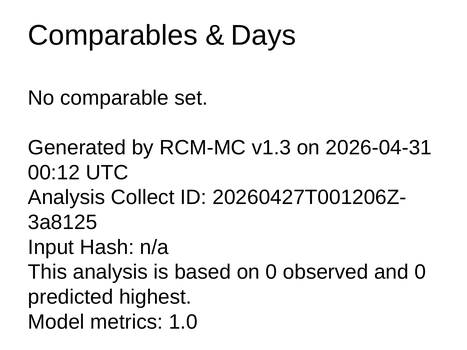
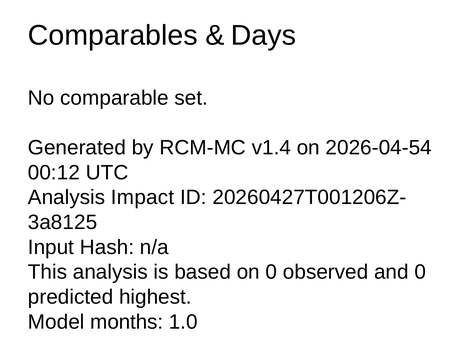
v1.3: v1.3 -> v1.4 (271, 148)
2026-04-31: 2026-04-31 -> 2026-04-54 (379, 148)
Collect: Collect -> Impact (143, 198)
metrics: metrics -> months (127, 322)
